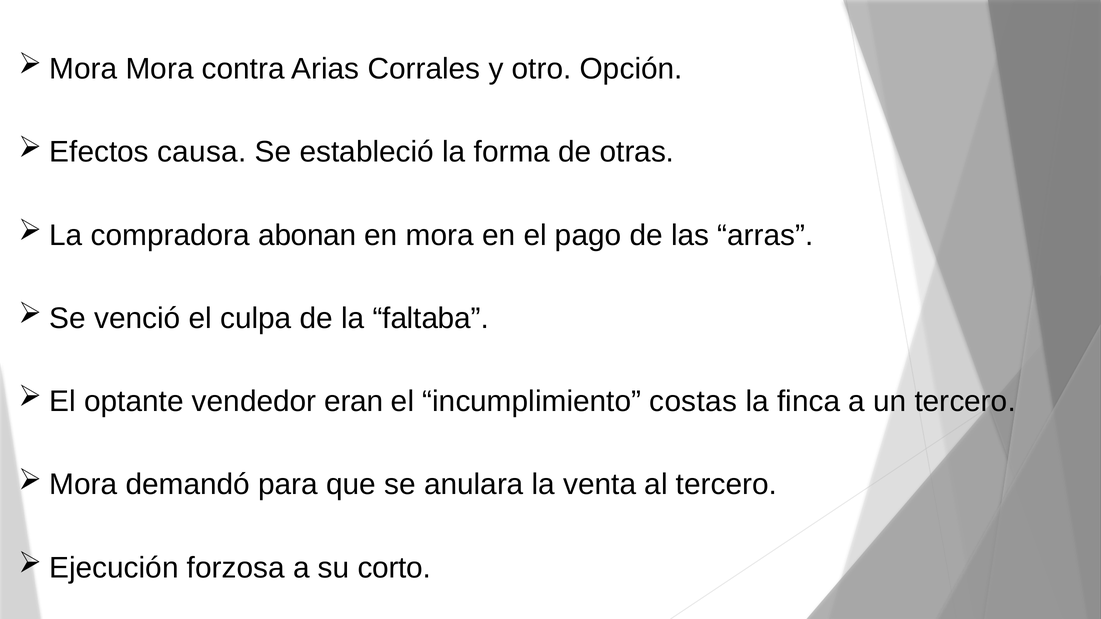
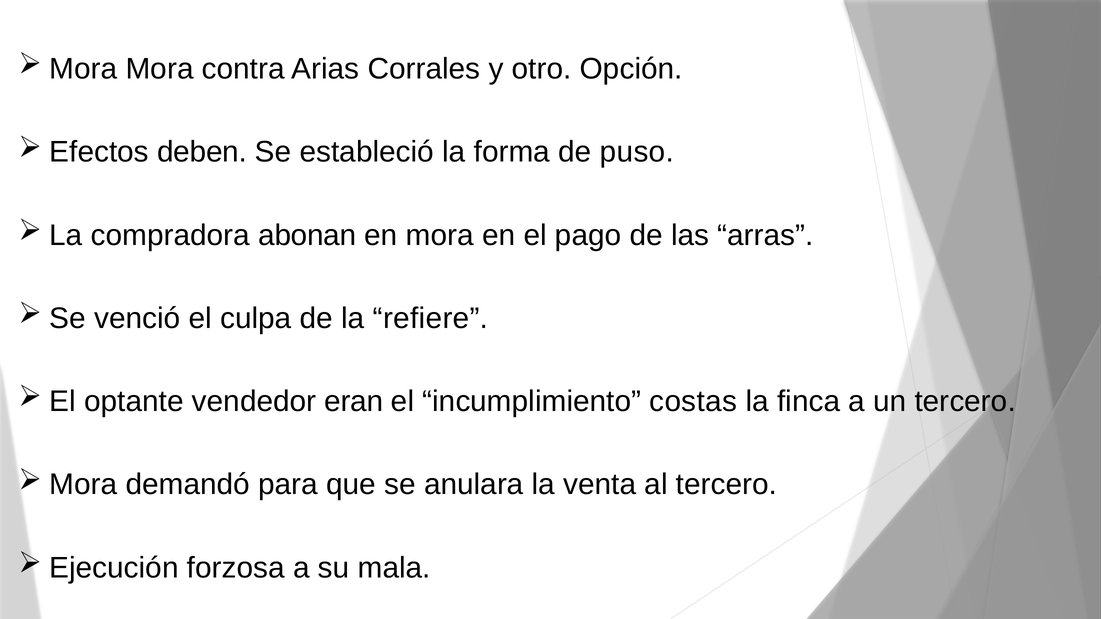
causa: causa -> deben (202, 152)
otras: otras -> puso (637, 152)
faltaba: faltaba -> refiere (430, 319)
corto: corto -> mala (394, 568)
